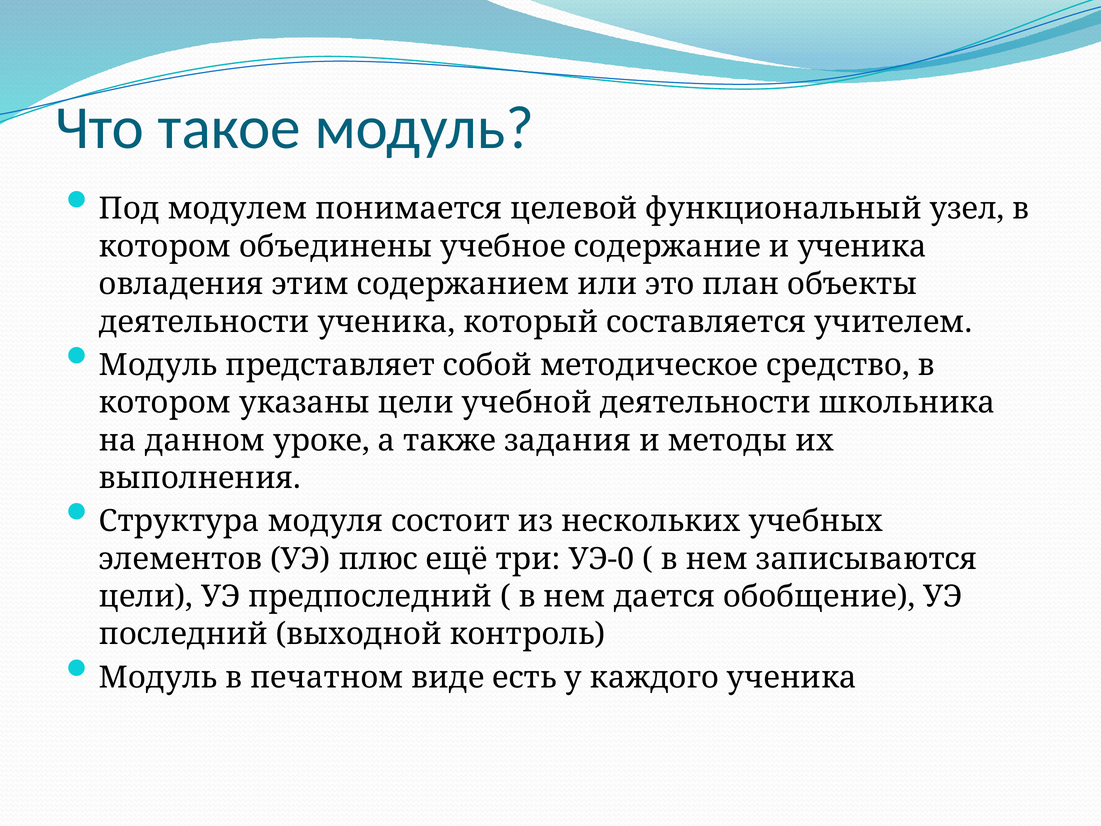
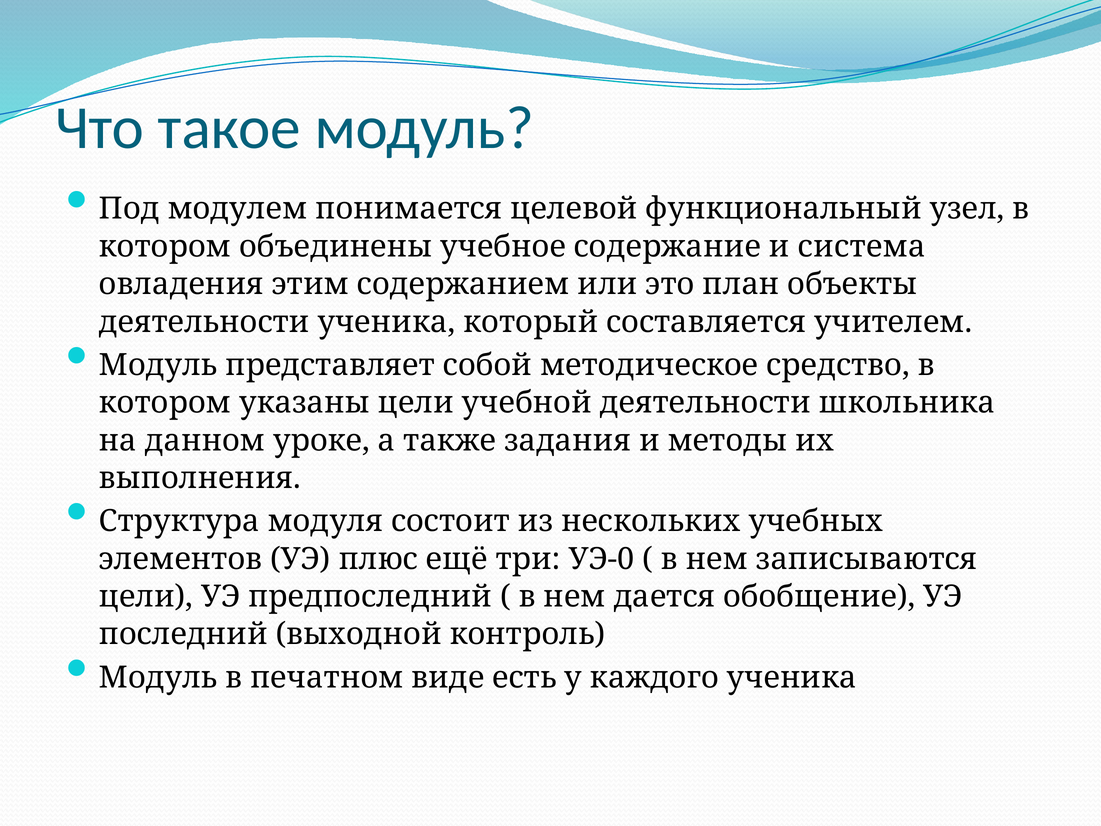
и ученика: ученика -> система (862, 246)
